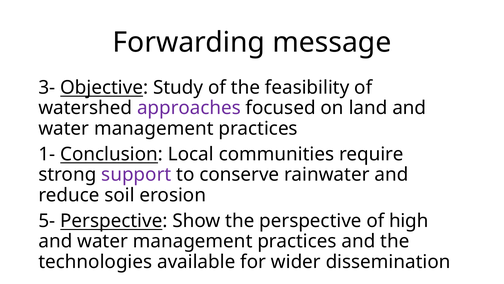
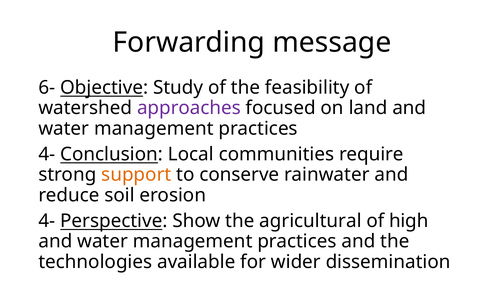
3-: 3- -> 6- (47, 87)
1-: 1- -> 4- (47, 154)
support colour: purple -> orange (136, 174)
5-: 5- -> 4- (47, 220)
the perspective: perspective -> agricultural (310, 220)
